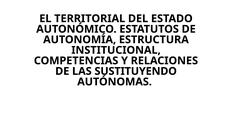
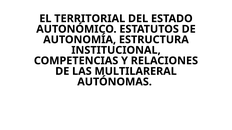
SUSTITUYENDO: SUSTITUYENDO -> MULTILARERAL (136, 72)
